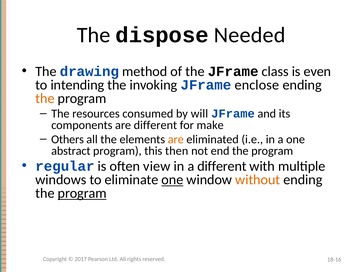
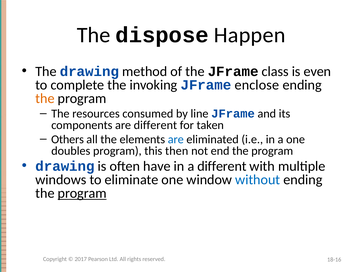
Needed: Needed -> Happen (250, 35)
intending: intending -> complete (77, 85)
will: will -> line (199, 114)
make: make -> taken (210, 125)
are colour: orange -> blue (176, 139)
abstract: abstract -> doubles (71, 151)
regular: regular -> drawing (65, 166)
view: view -> have (157, 166)
one underline: present -> none (172, 180)
without colour: orange -> blue (258, 180)
